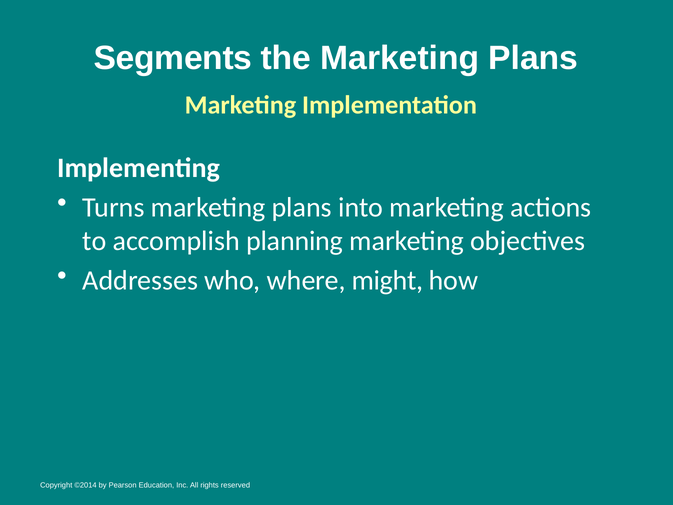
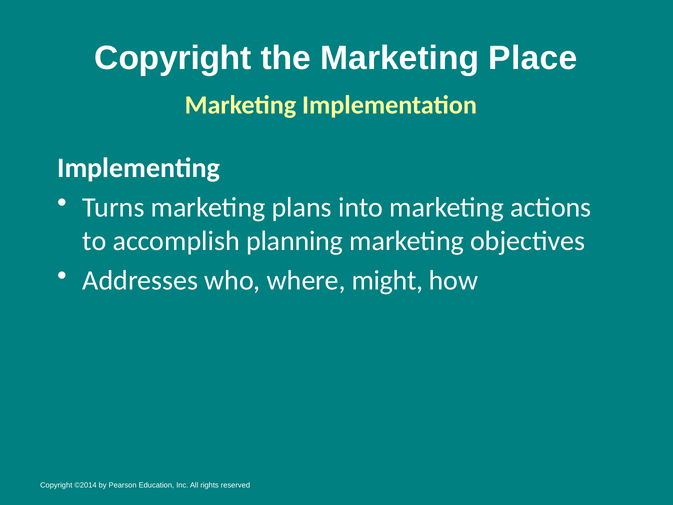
Segments: Segments -> Copyright (173, 58)
the Marketing Plans: Plans -> Place (533, 58)
